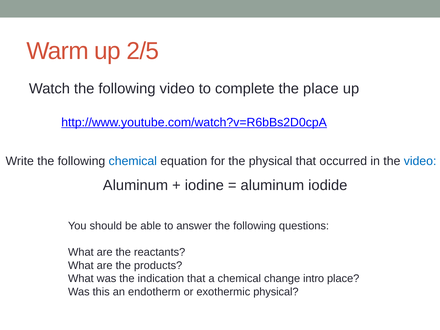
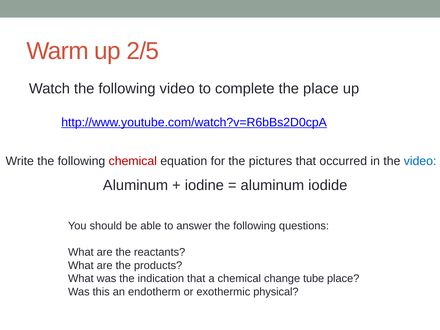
chemical colour: blue -> red (133, 161)
the physical: physical -> pictures (271, 161)
intro: intro -> tube (314, 279)
